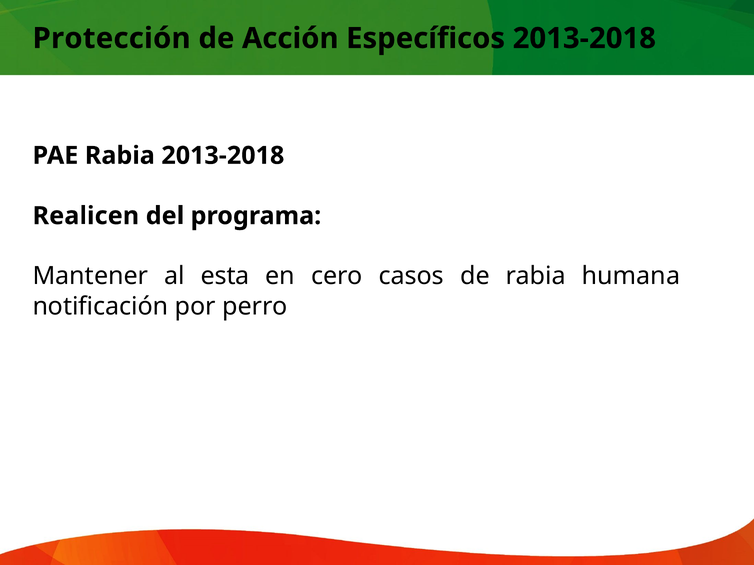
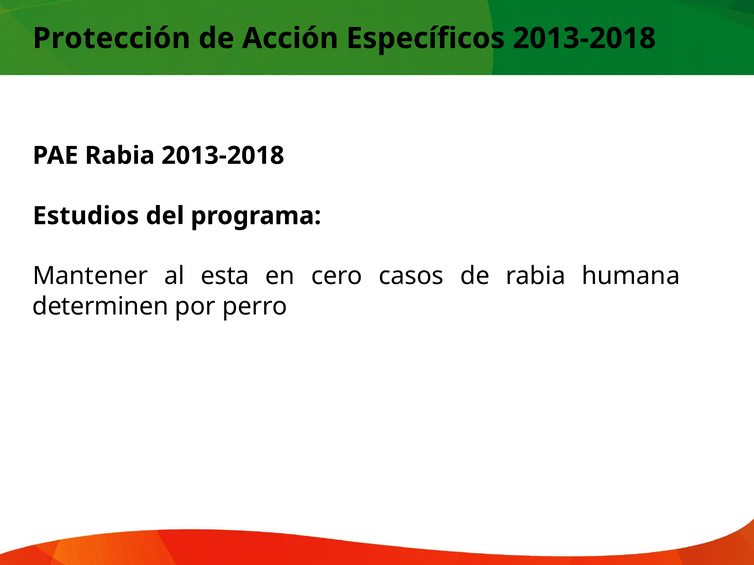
Realicen: Realicen -> Estudios (86, 216)
notificación: notificación -> determinen (100, 307)
